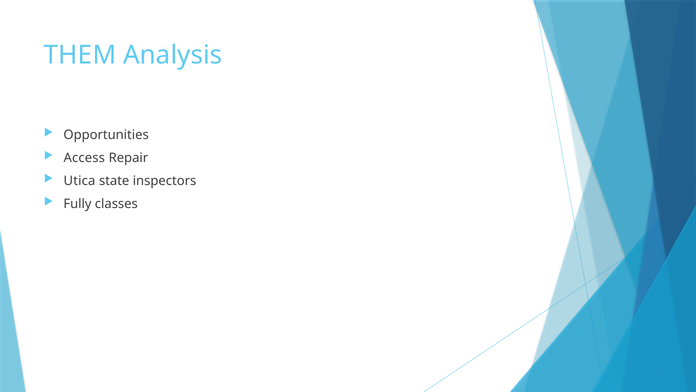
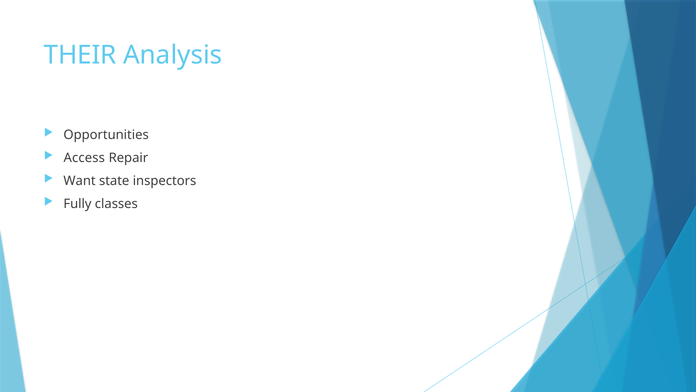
THEM: THEM -> THEIR (80, 55)
Utica: Utica -> Want (80, 181)
